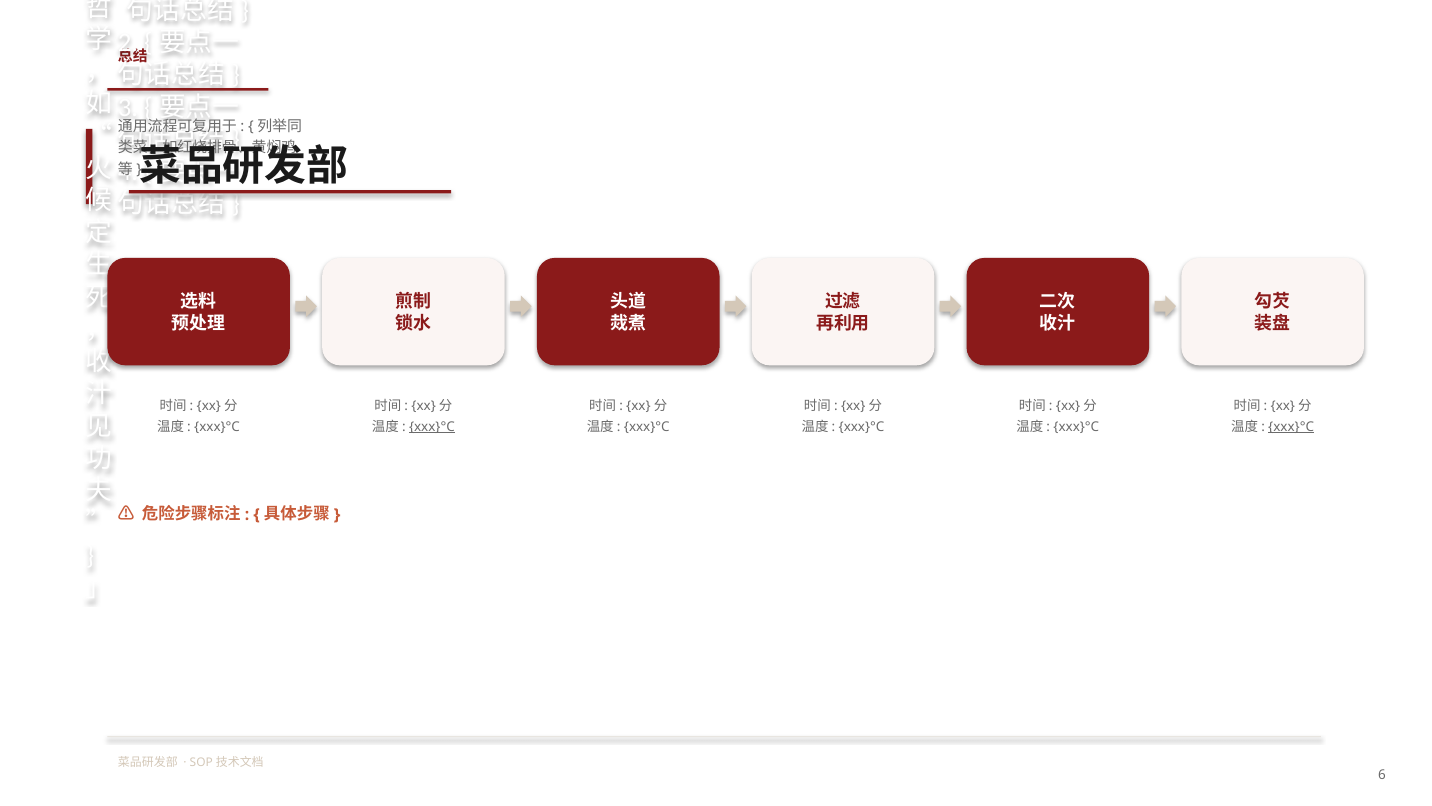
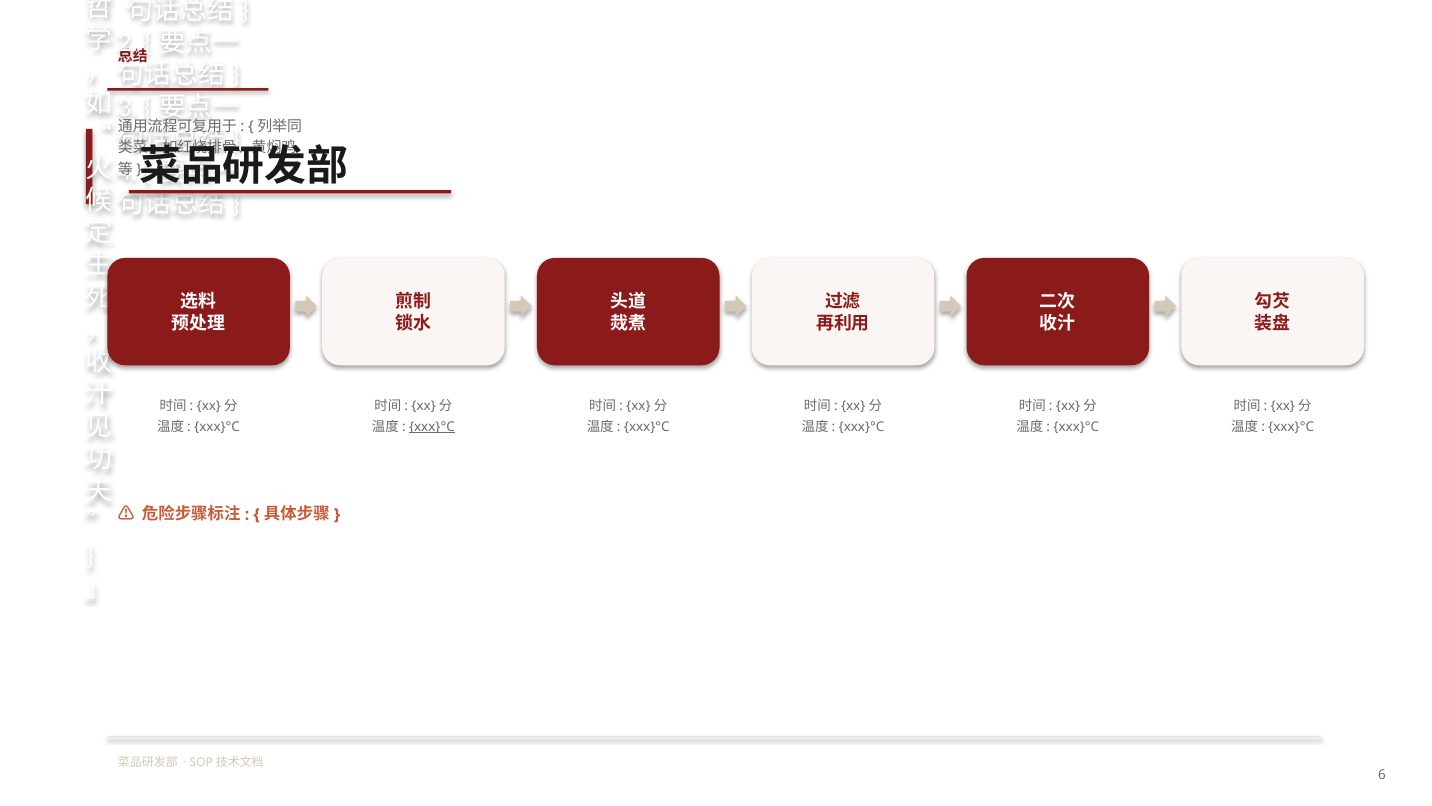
xxx}°C underline: present -> none (1291, 427)
